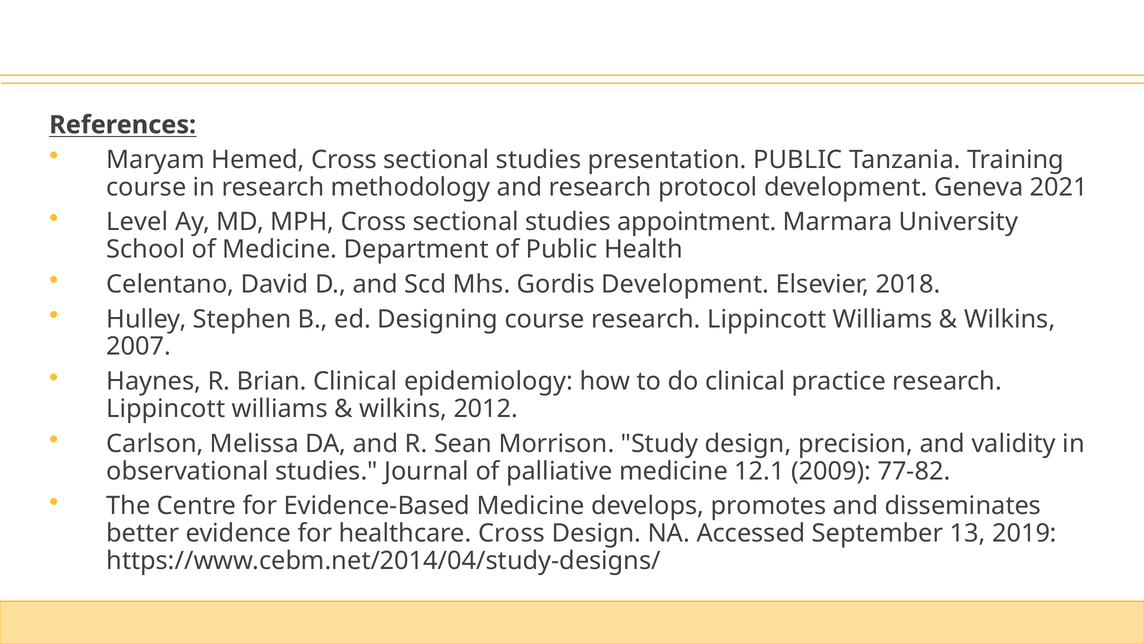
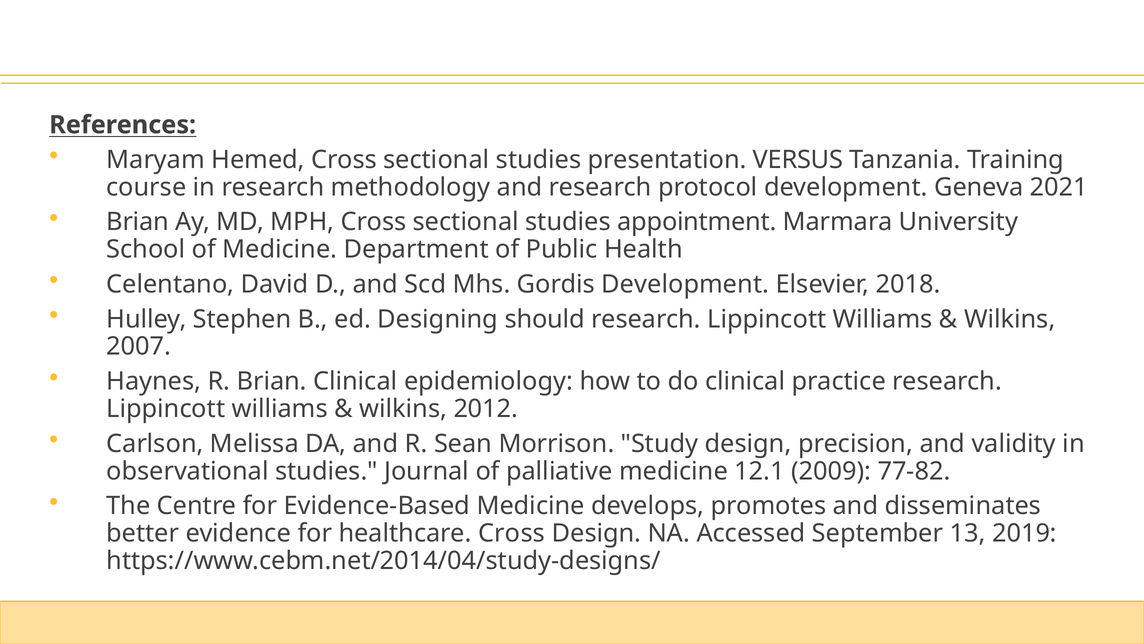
presentation PUBLIC: PUBLIC -> VERSUS (798, 160)
Level: Level -> Brian (138, 222)
Designing course: course -> should (545, 319)
